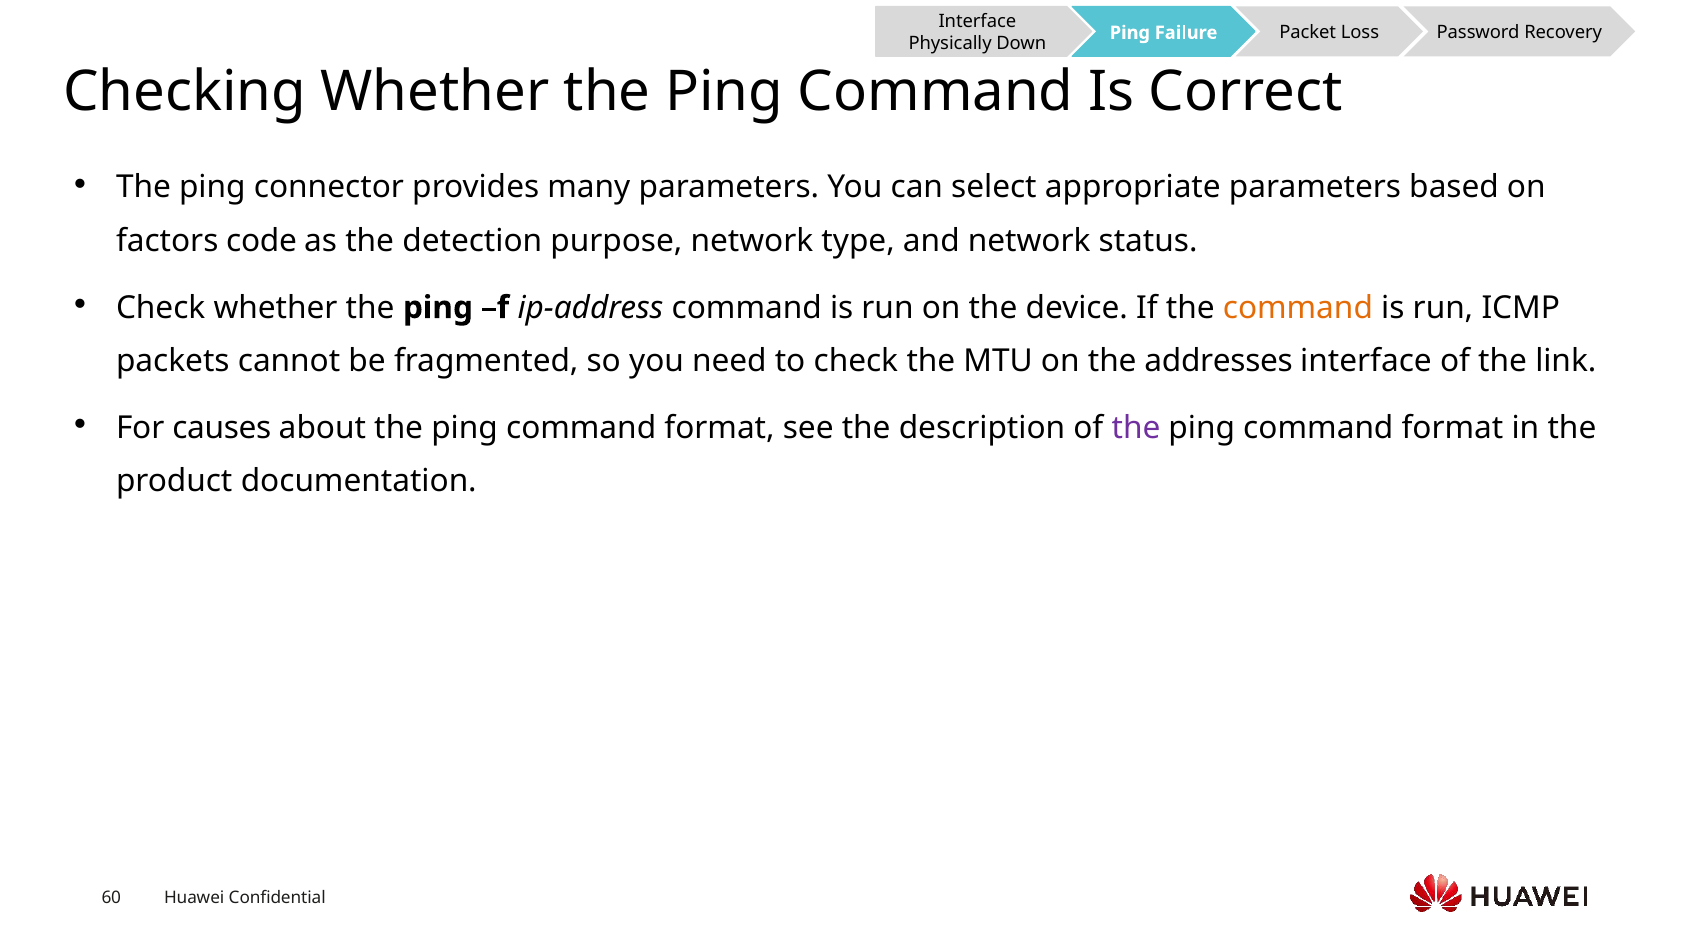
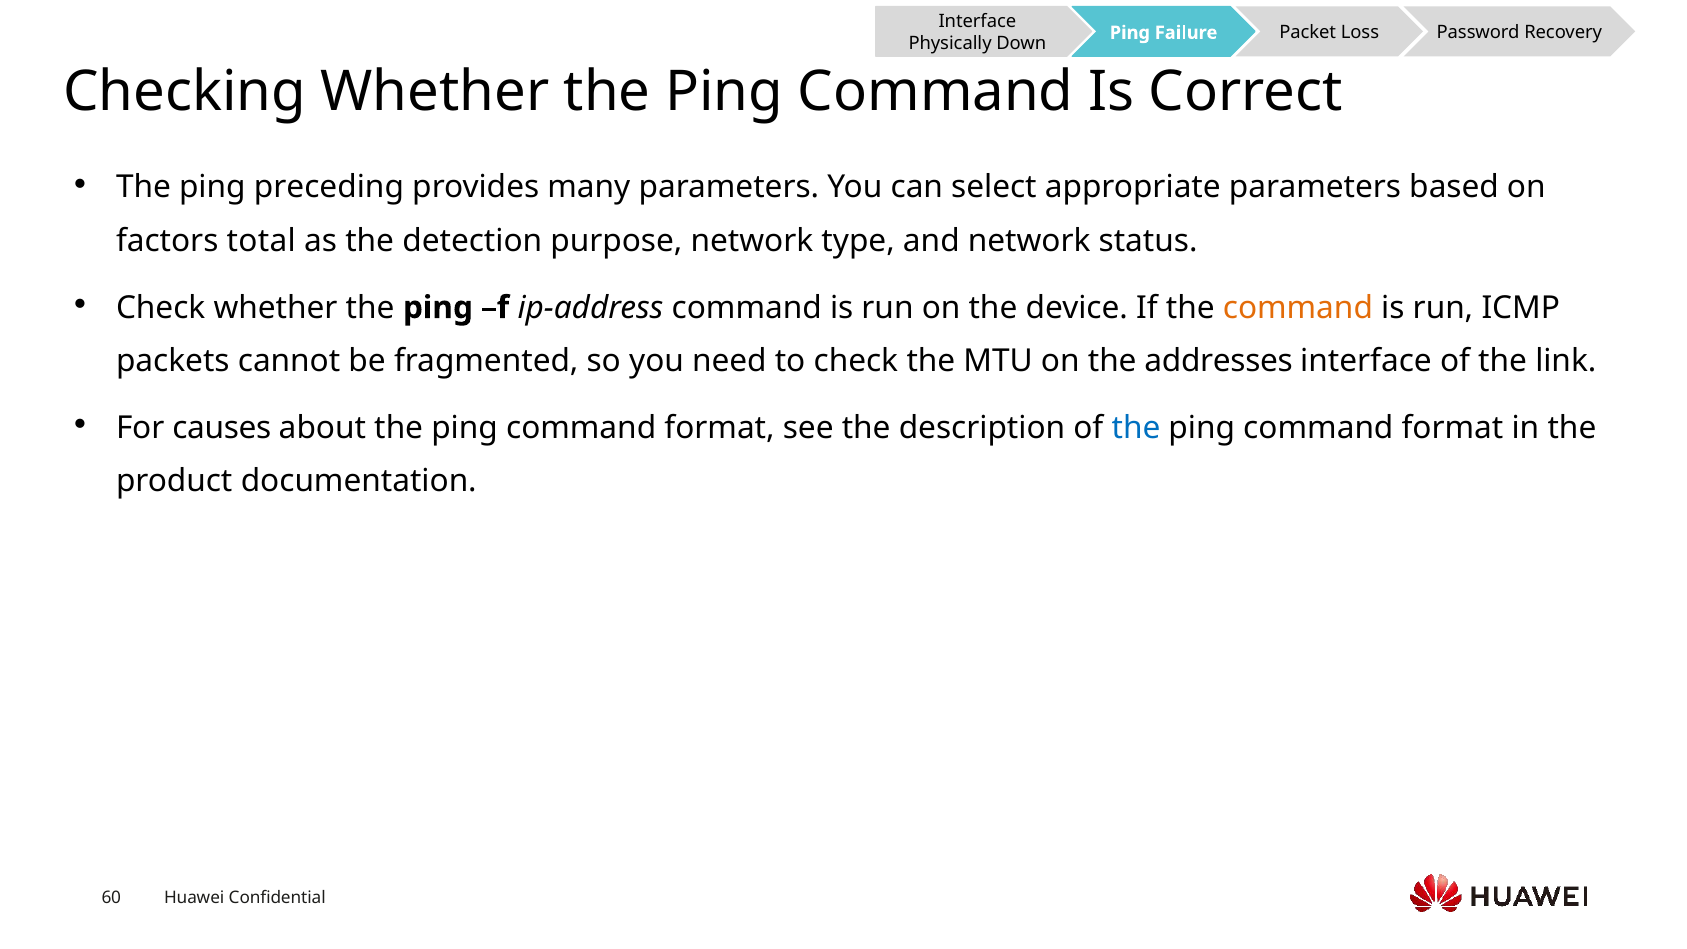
connector: connector -> preceding (329, 188)
code: code -> total (261, 241)
the colour: purple -> blue (1136, 428)
